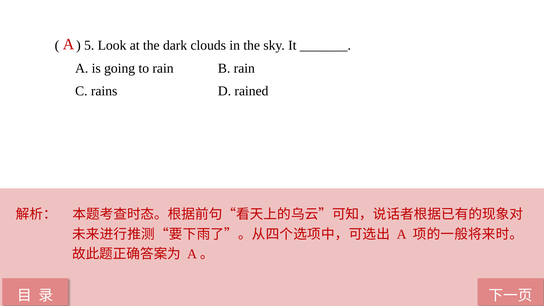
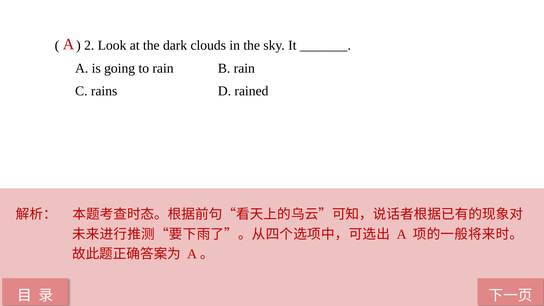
5: 5 -> 2 (89, 45)
